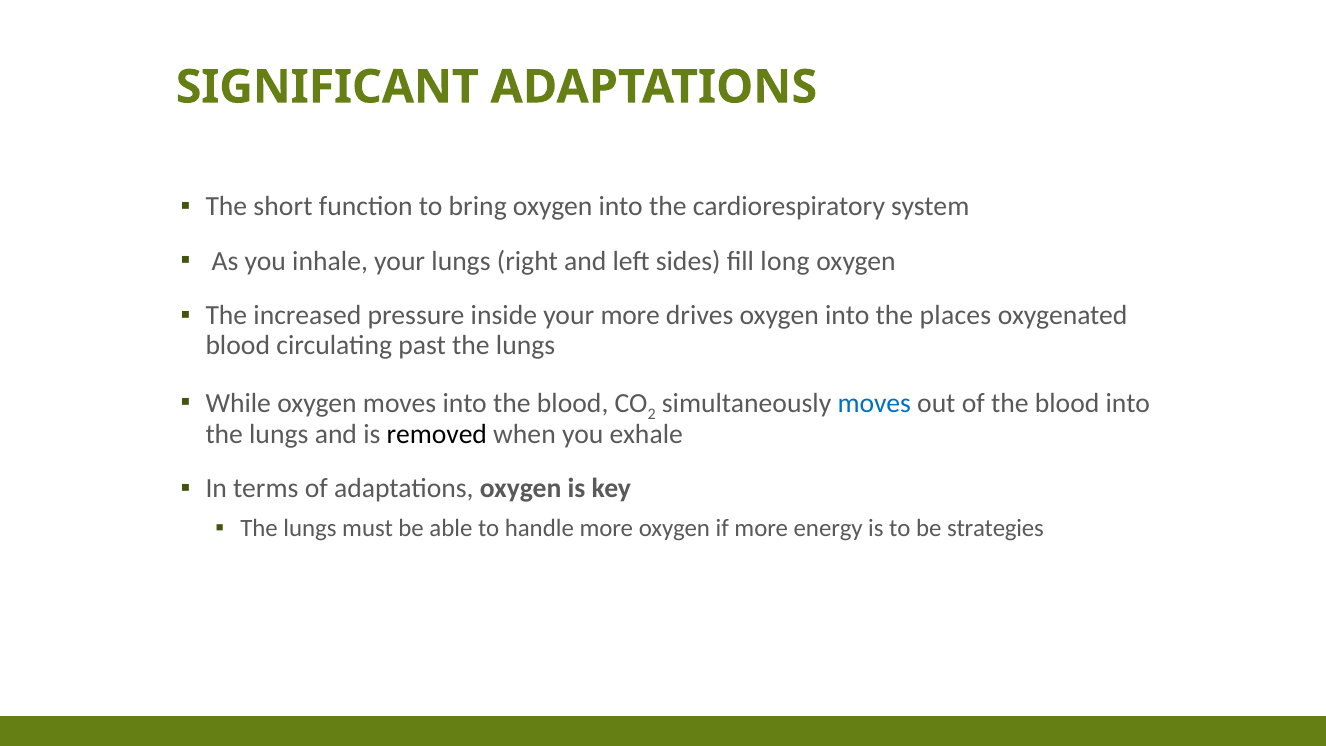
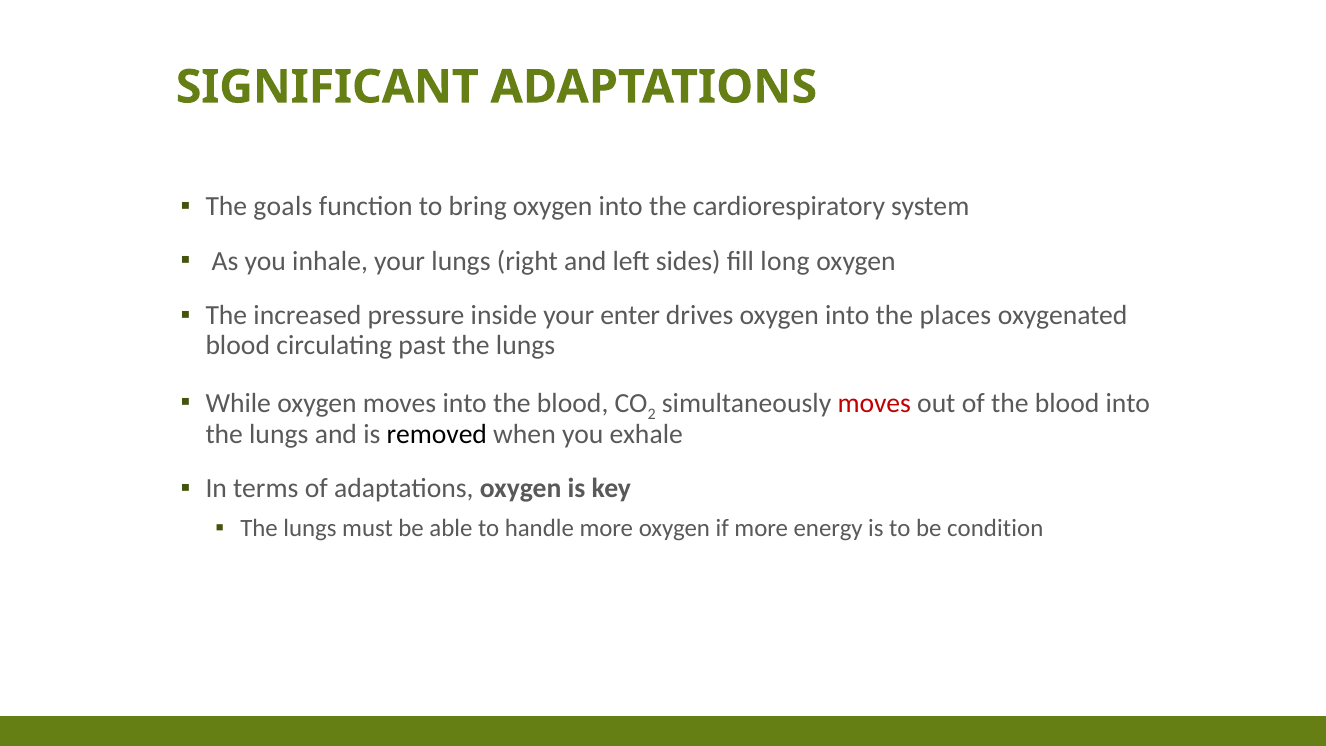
short: short -> goals (283, 206)
your more: more -> enter (630, 316)
moves colour: blue -> red (874, 403)
strategies: strategies -> condition (995, 528)
